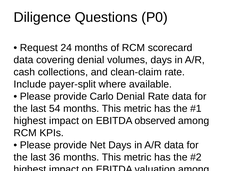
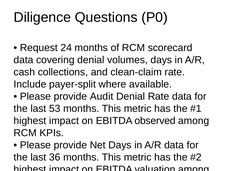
Carlo: Carlo -> Audit (102, 96)
54: 54 -> 53 (55, 109)
